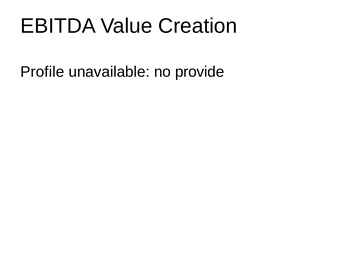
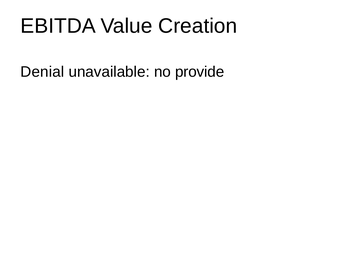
Profile: Profile -> Denial (42, 72)
